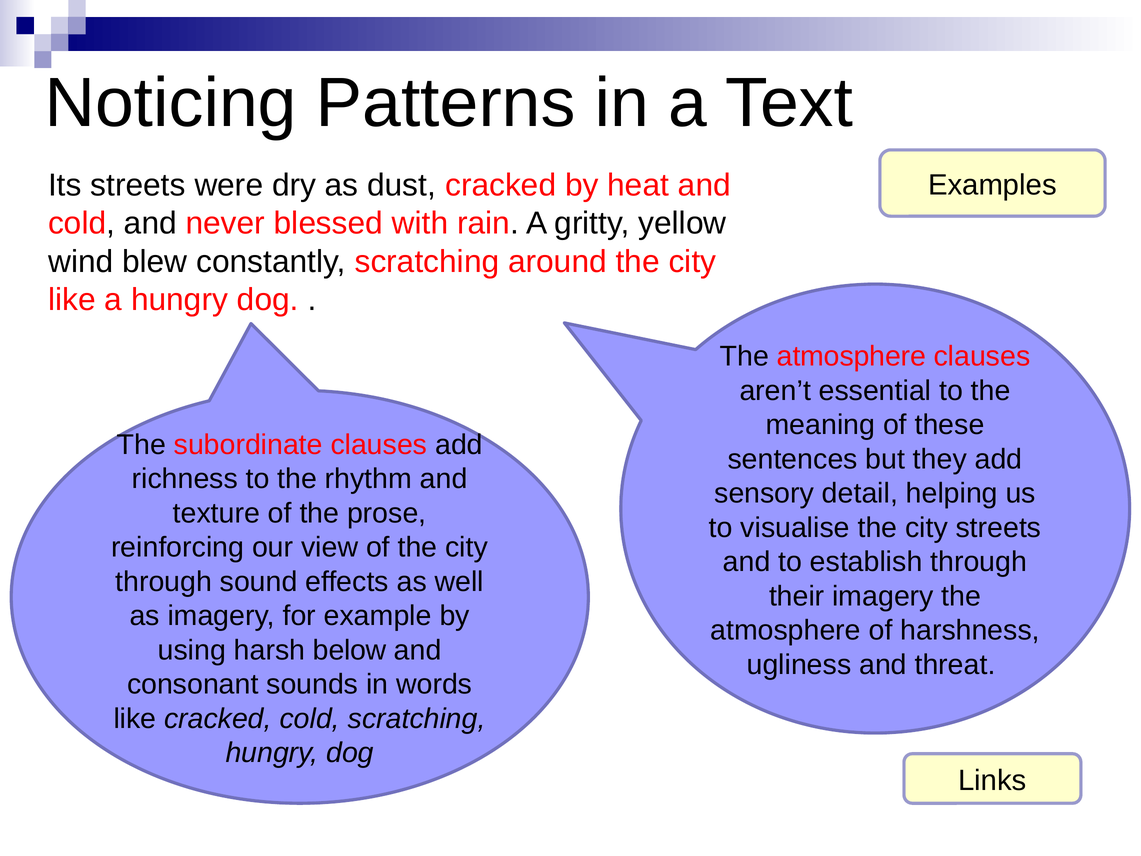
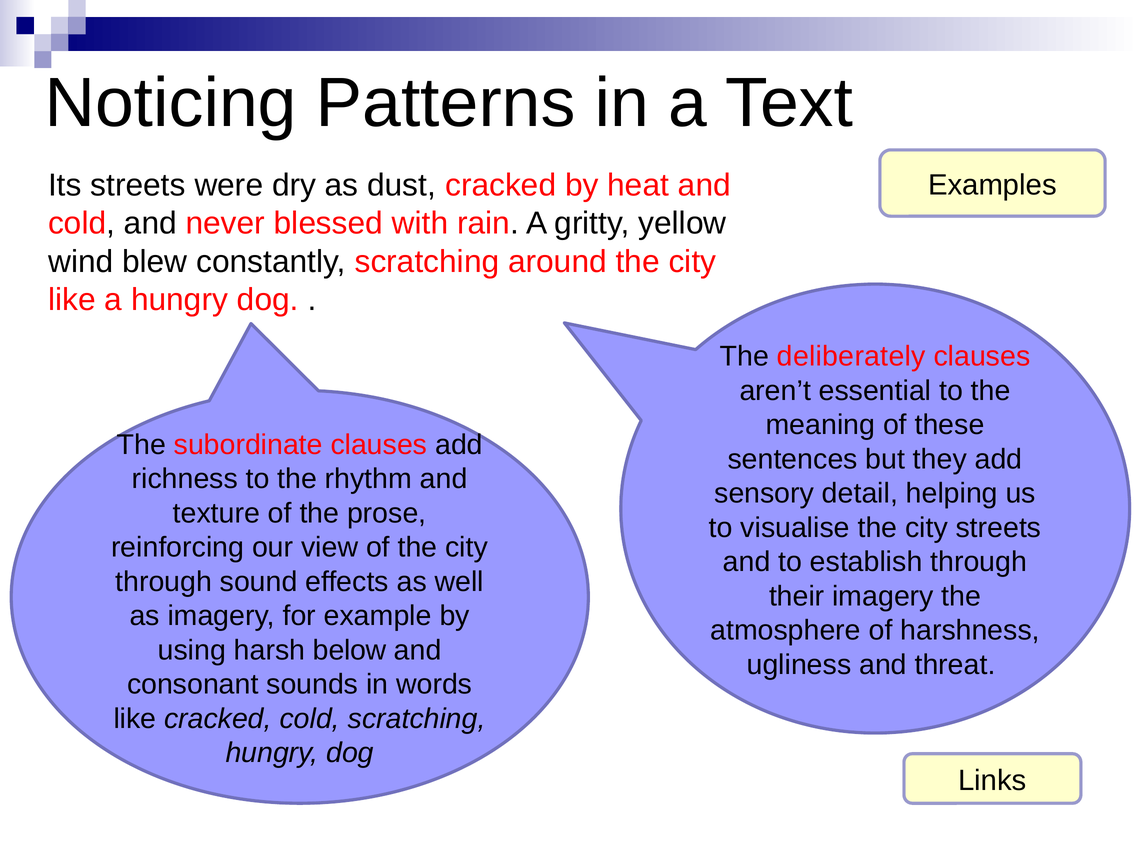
atmosphere: atmosphere -> deliberately (851, 356)
